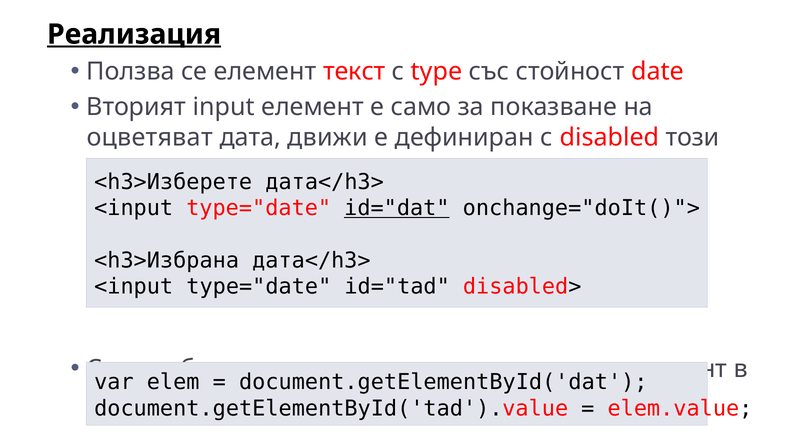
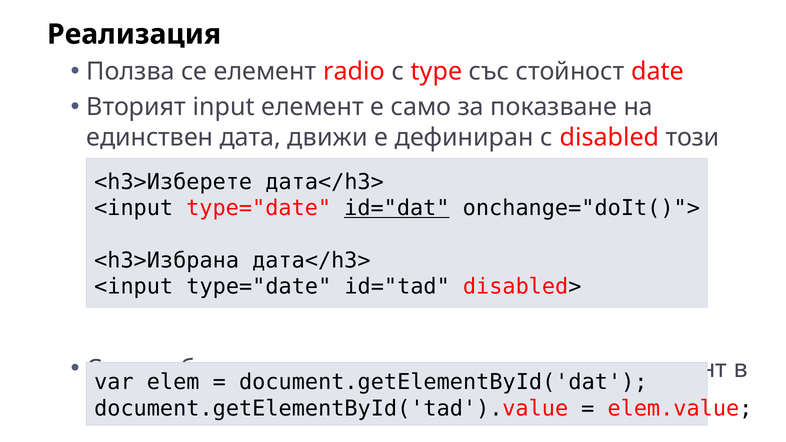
Реализация underline: present -> none (134, 34)
текст: текст -> radio (354, 72)
оцветяват: оцветяват -> единствен (150, 137)
